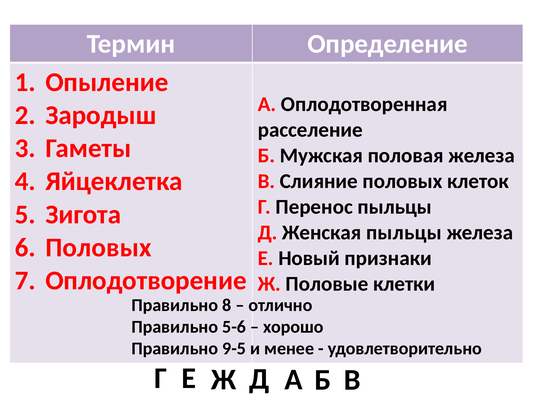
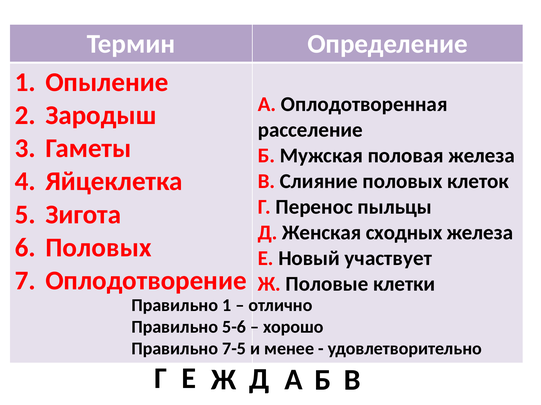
Женская пыльцы: пыльцы -> сходных (404, 233)
признаки: признаки -> участвует (388, 259)
Правильно 8: 8 -> 1 (227, 306)
9-5: 9-5 -> 7-5 (234, 349)
